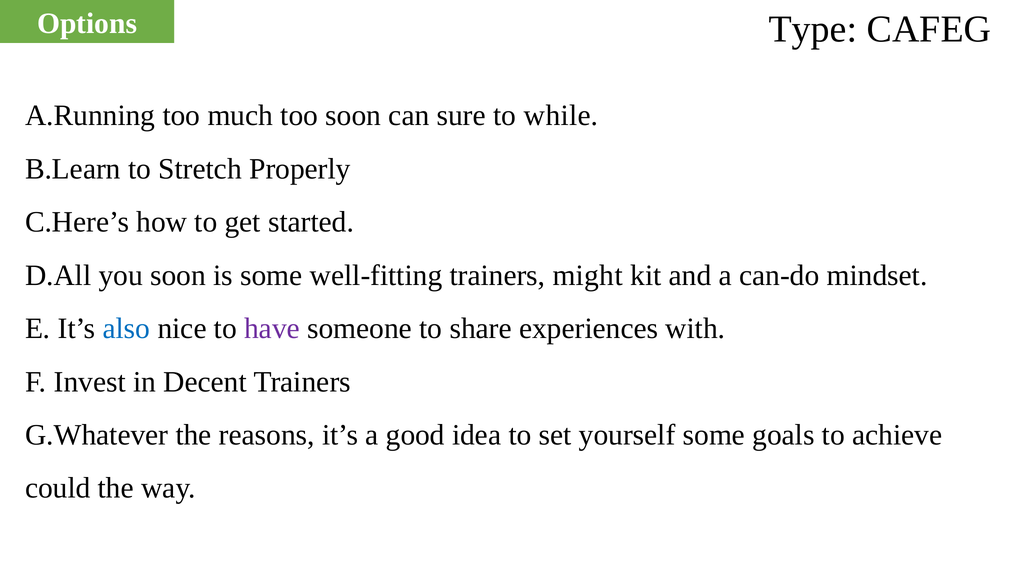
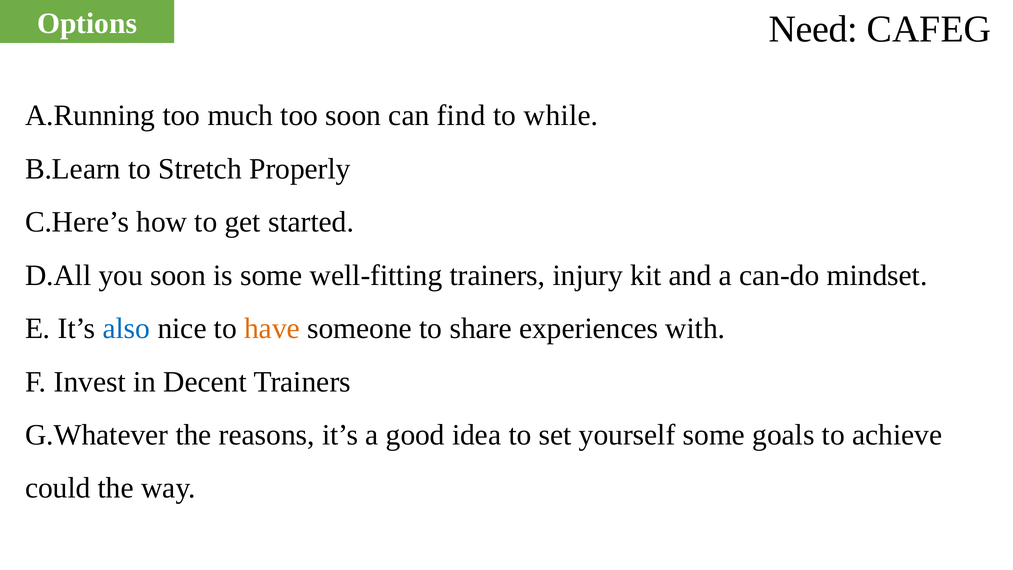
Type: Type -> Need (813, 29)
sure: sure -> find (461, 116)
might: might -> injury (588, 275)
have colour: purple -> orange (272, 328)
